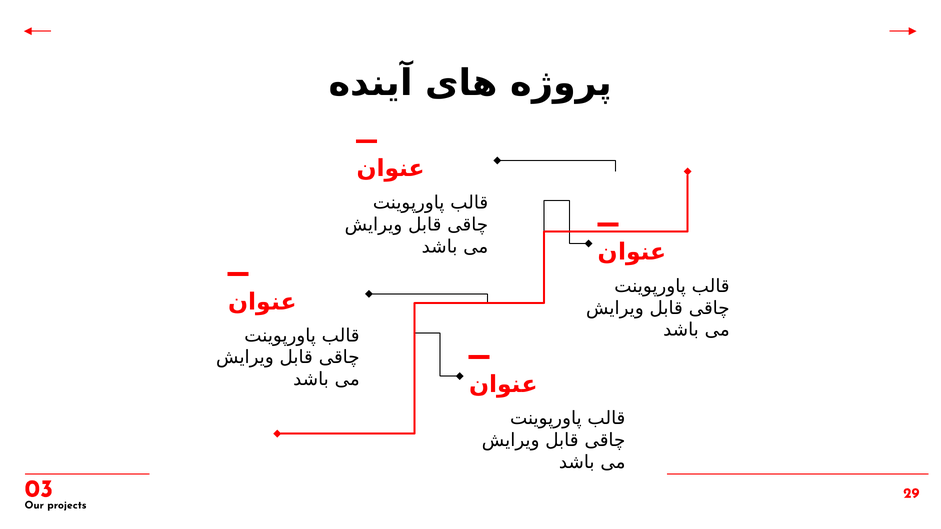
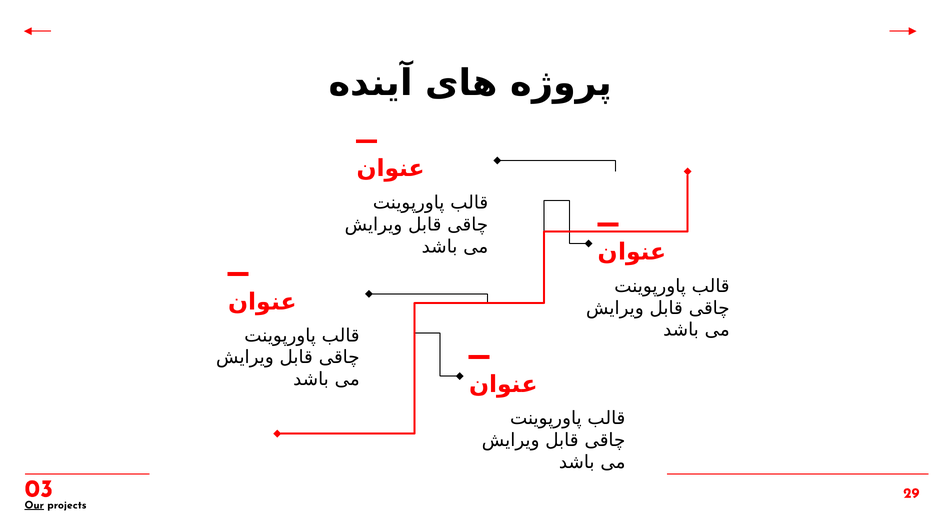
Our underline: none -> present (34, 505)
